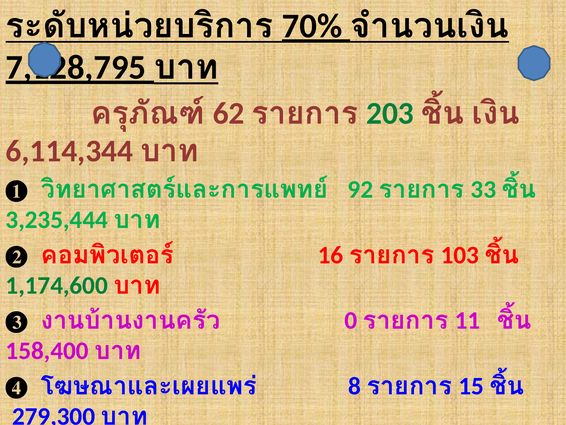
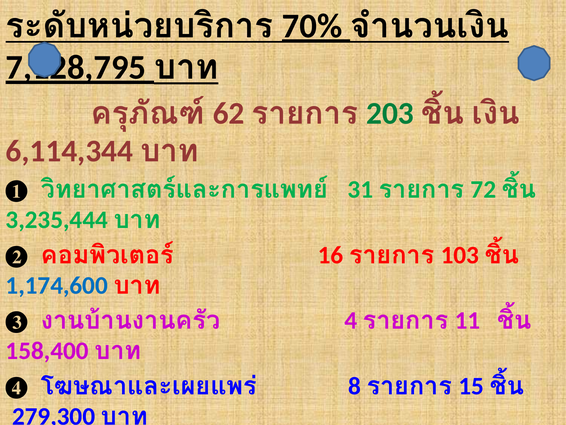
92: 92 -> 31 (360, 189)
33: 33 -> 72 (483, 189)
1,174,600 colour: green -> blue (57, 285)
0: 0 -> 4 (351, 320)
